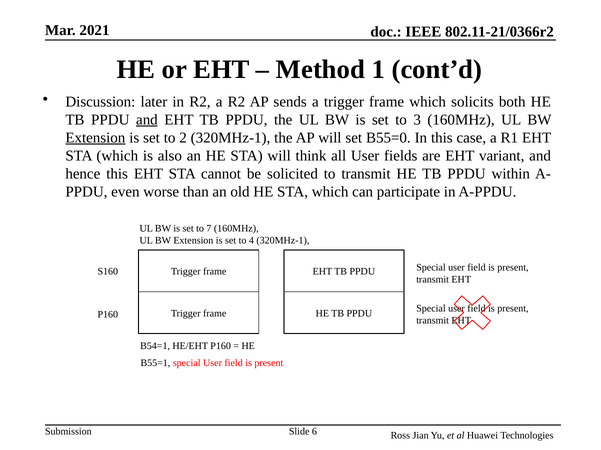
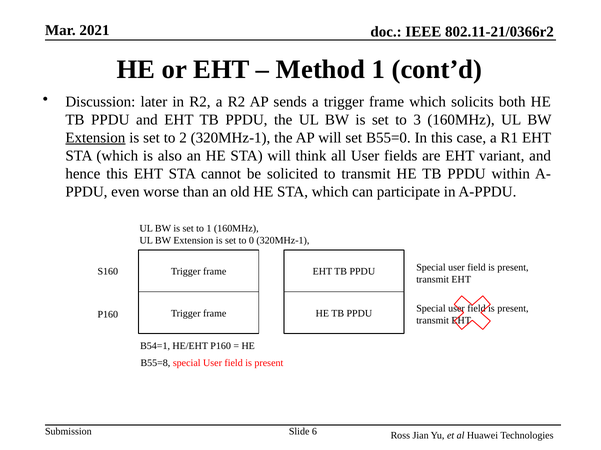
and underline: present -> none (147, 120)
to 7: 7 -> 1 (209, 229)
4: 4 -> 0 (251, 241)
B55=1: B55=1 -> B55=8 (155, 363)
